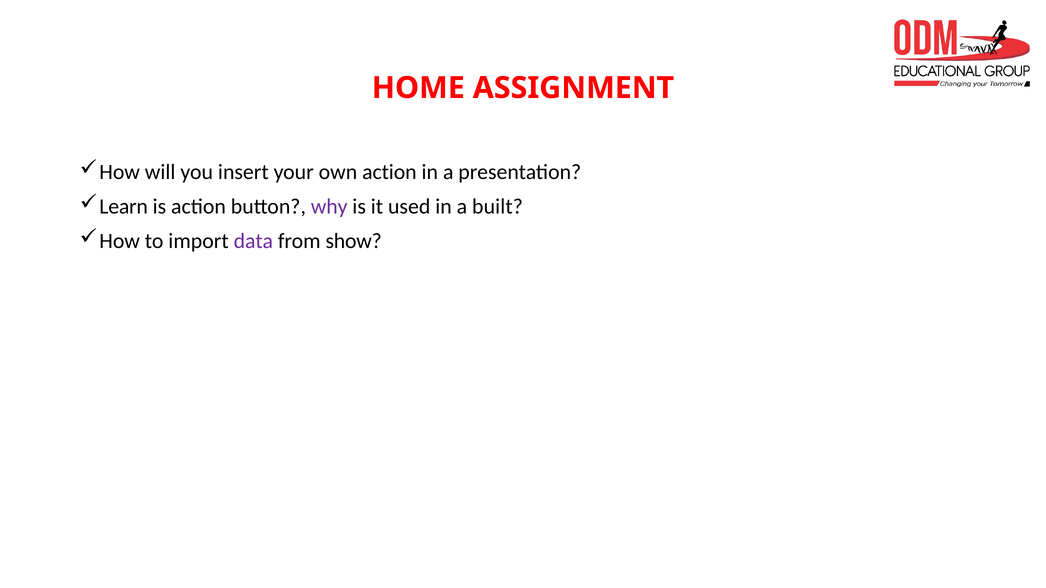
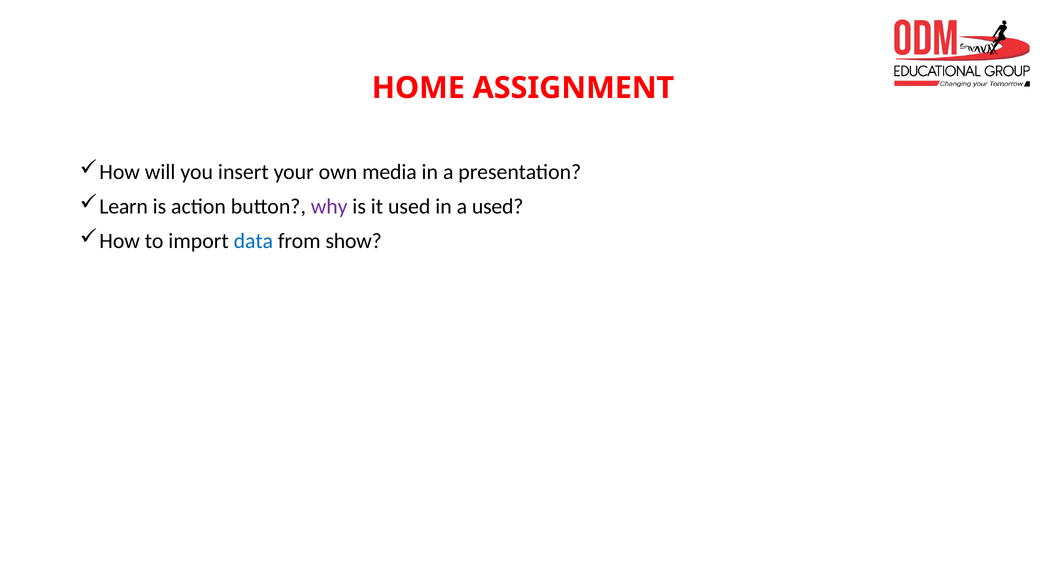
own action: action -> media (389, 172)
a built: built -> used (498, 207)
data colour: purple -> blue (253, 241)
